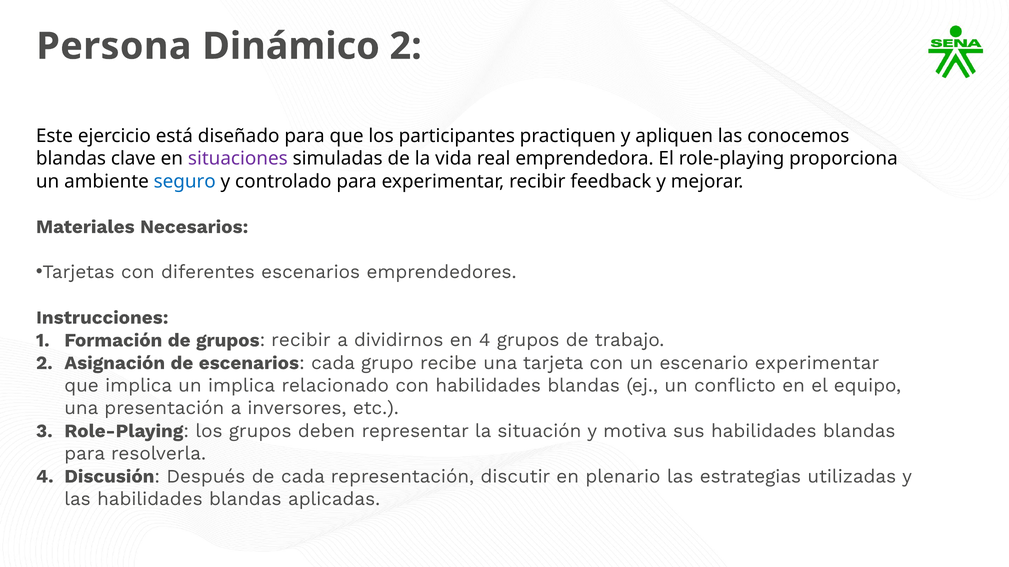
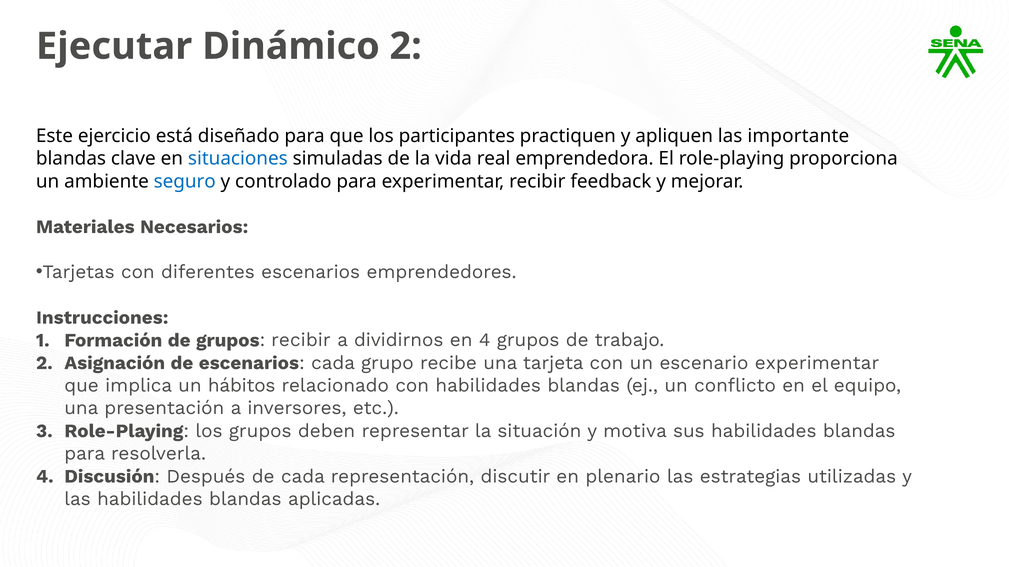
Persona: Persona -> Ejecutar (114, 46)
conocemos: conocemos -> importante (798, 136)
situaciones colour: purple -> blue (238, 159)
un implica: implica -> hábitos (242, 386)
